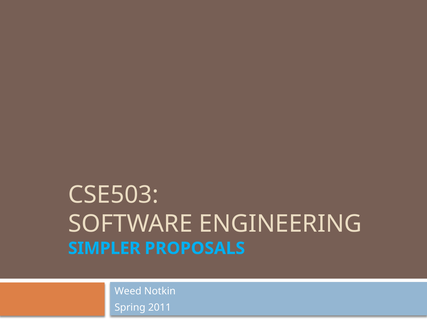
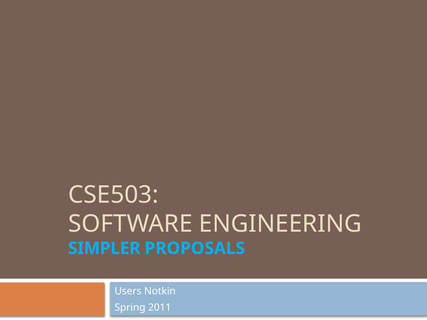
Weed: Weed -> Users (128, 291)
